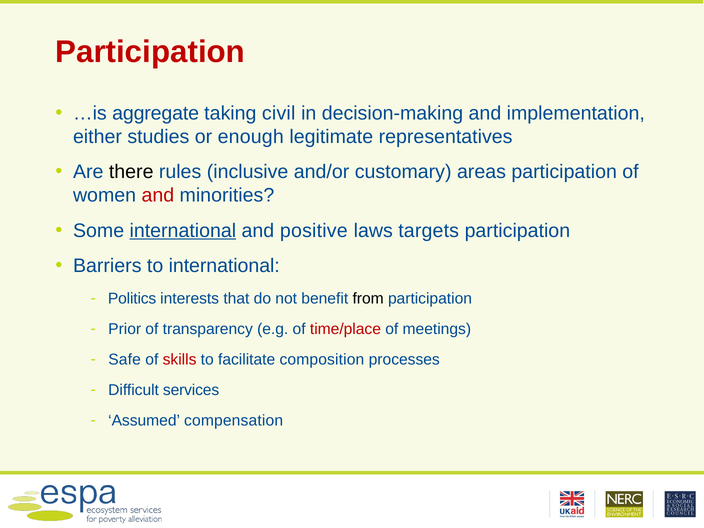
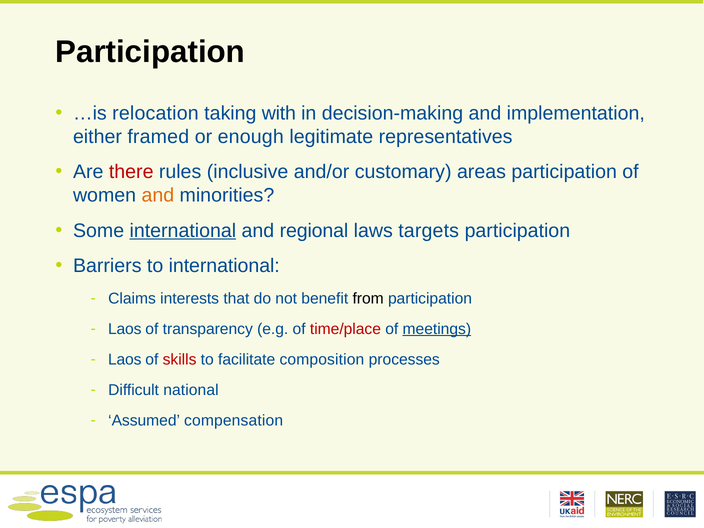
Participation colour: red -> black (150, 52)
aggregate: aggregate -> relocation (155, 113)
civil: civil -> with (279, 113)
studies: studies -> framed (158, 137)
there colour: black -> red (131, 172)
and colour: red -> orange (158, 195)
positive: positive -> regional (314, 231)
Politics: Politics -> Claims (132, 298)
Prior: Prior -> Laos (125, 329)
meetings underline: none -> present (437, 329)
Safe: Safe -> Laos (125, 359)
services: services -> national (191, 390)
